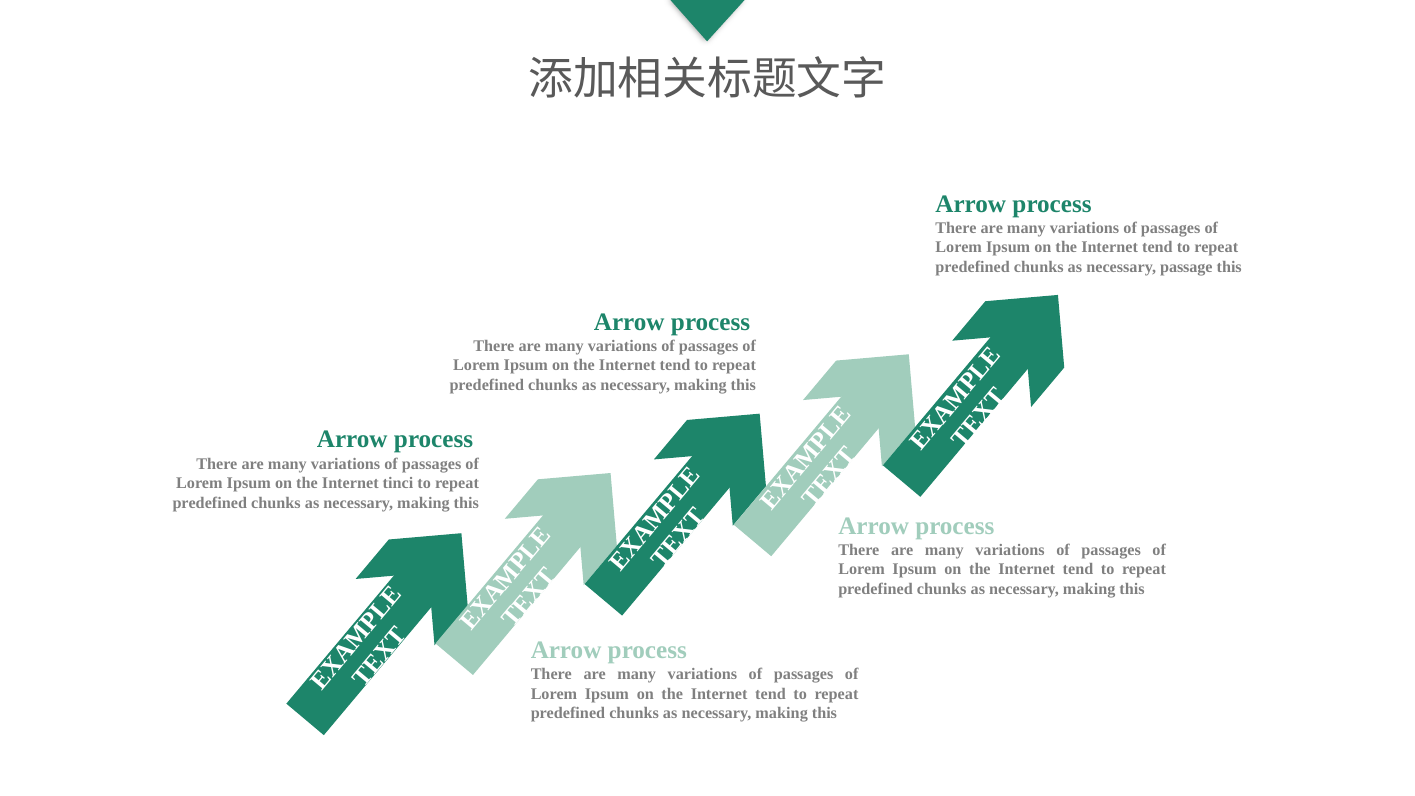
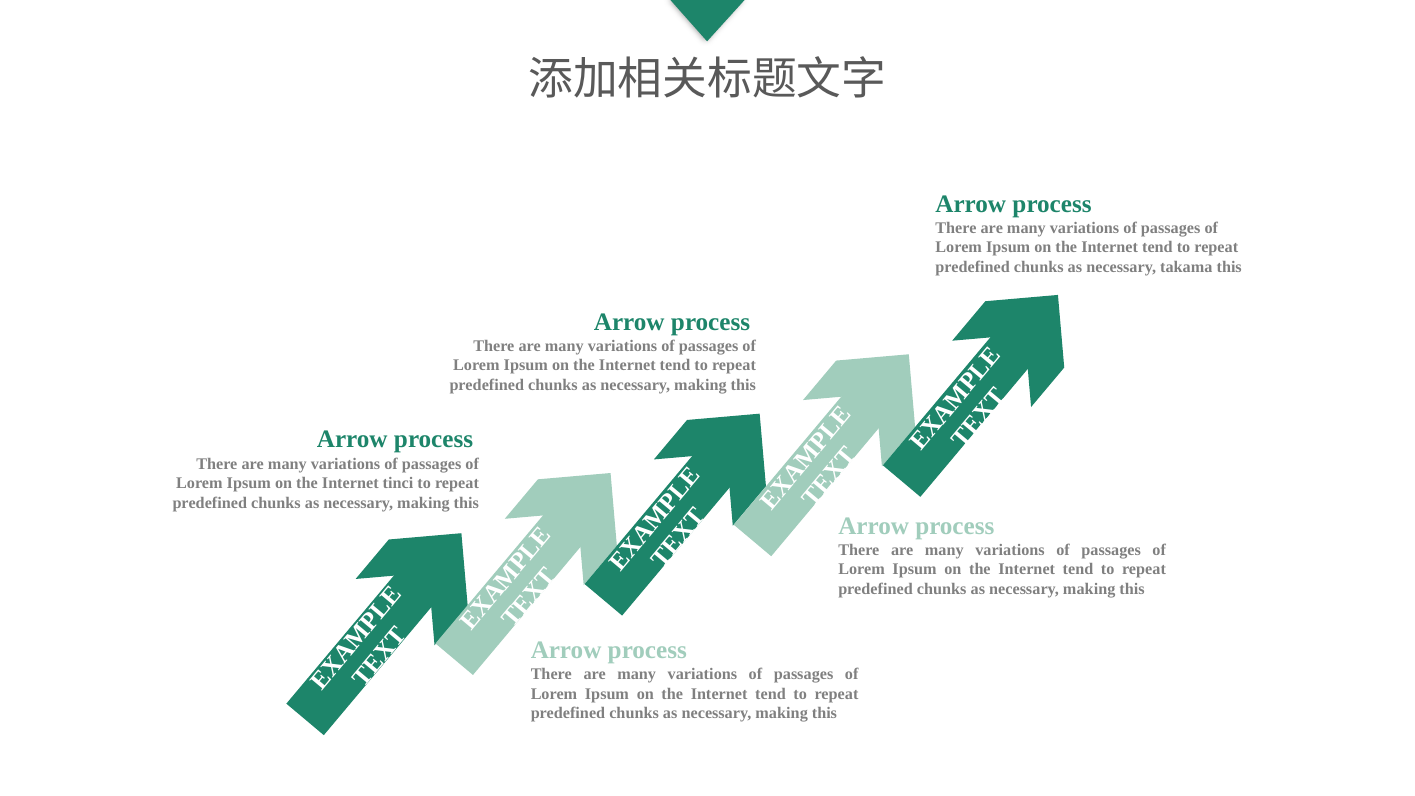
passage: passage -> takama (1186, 267)
